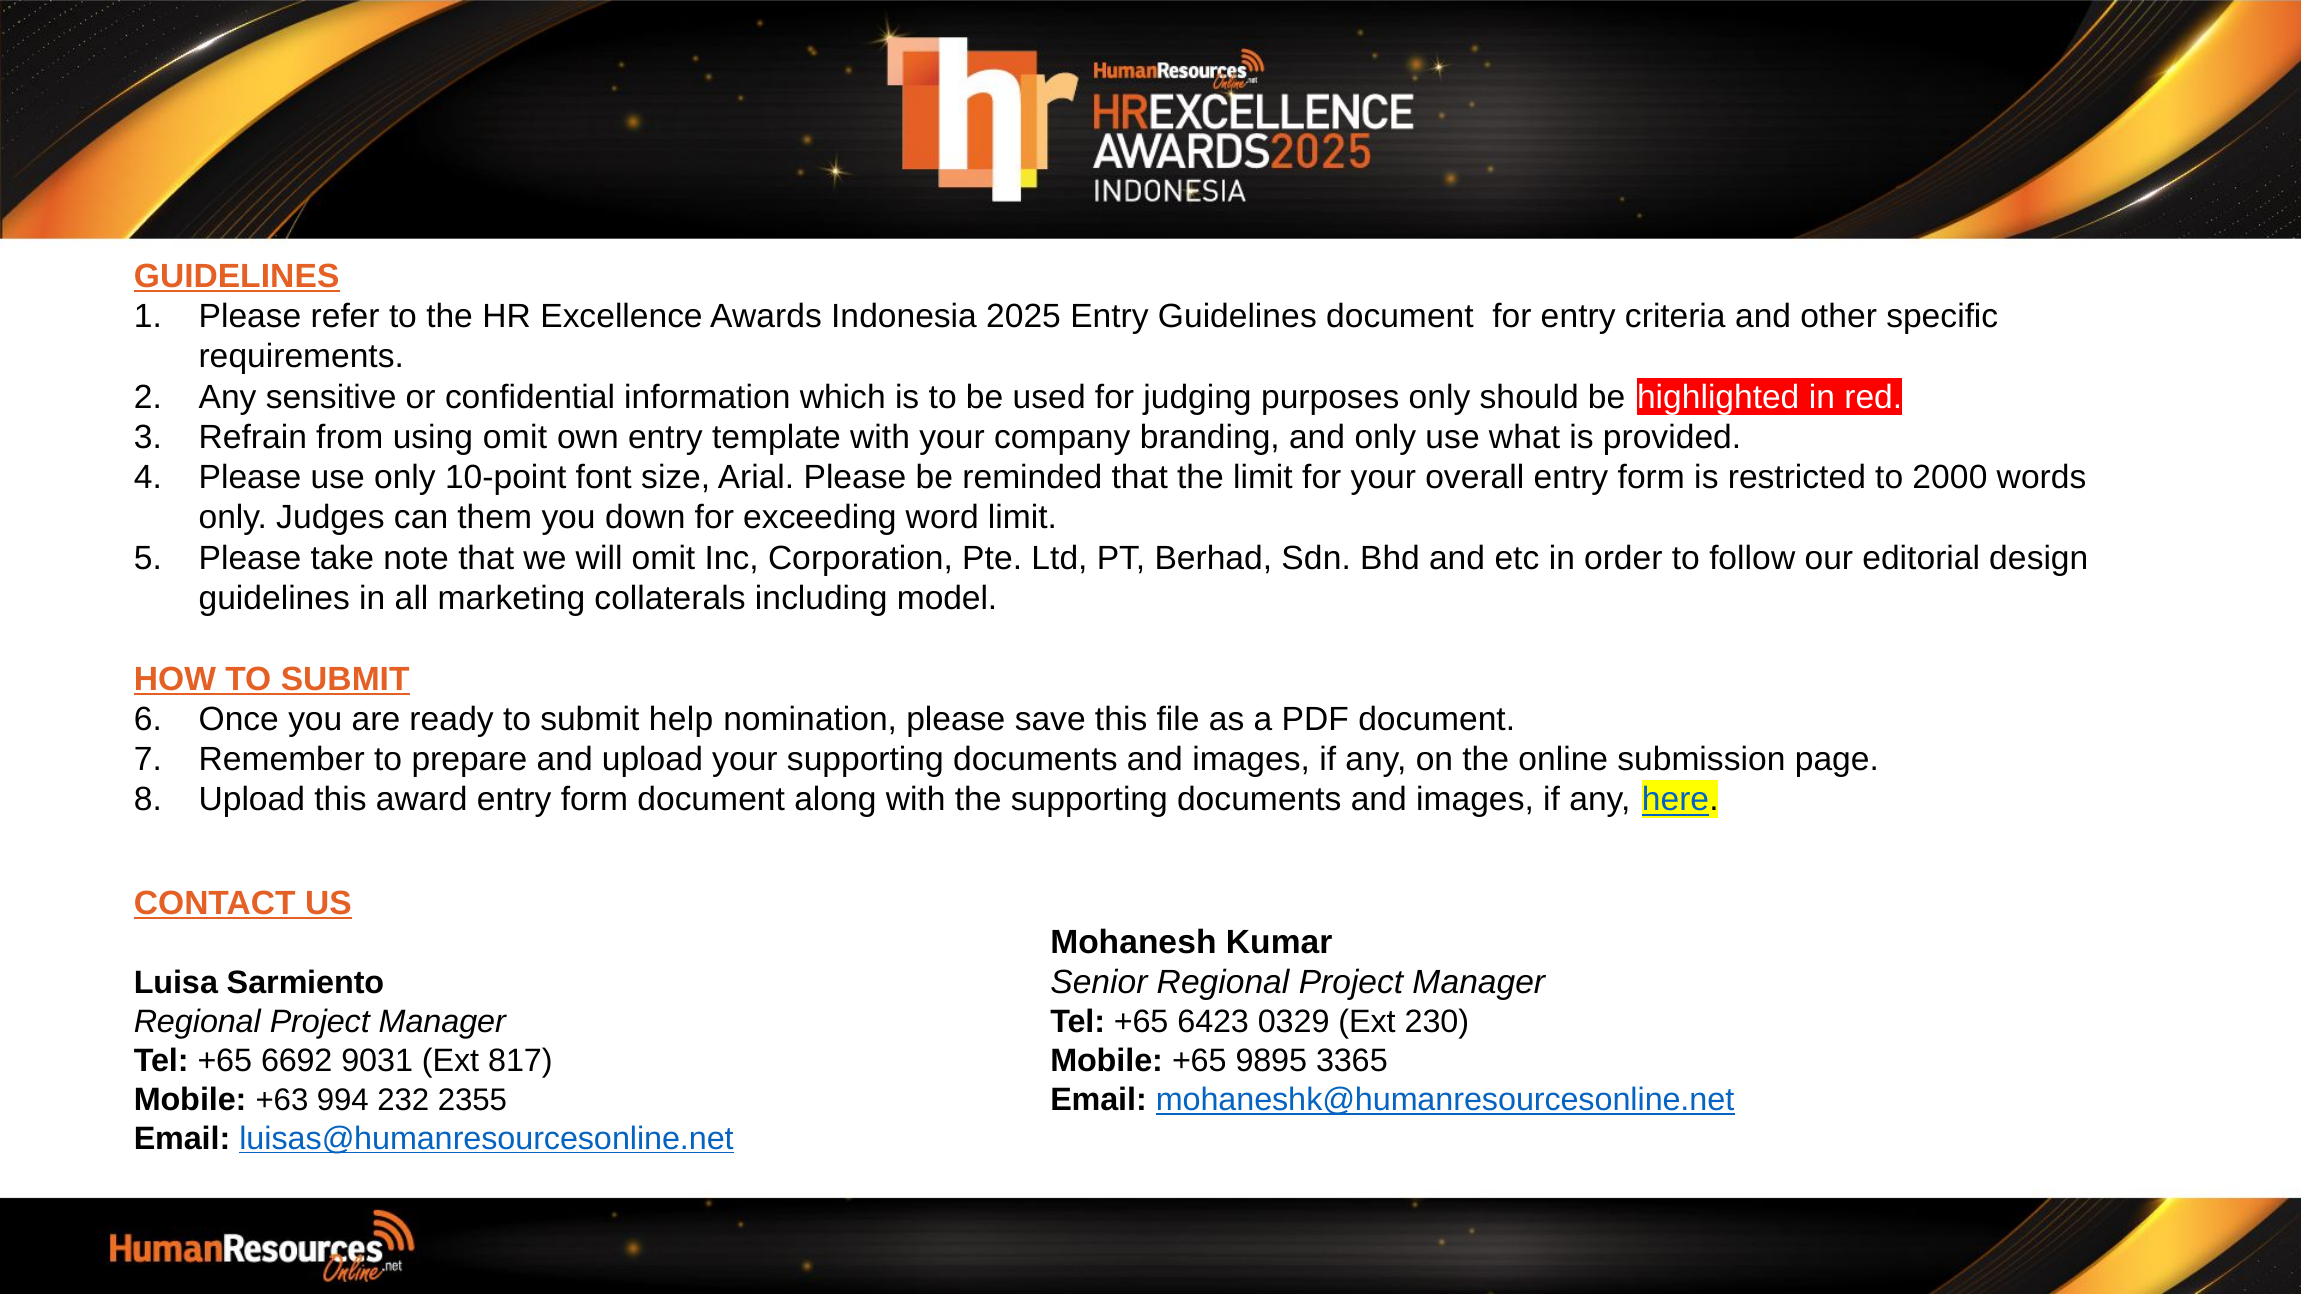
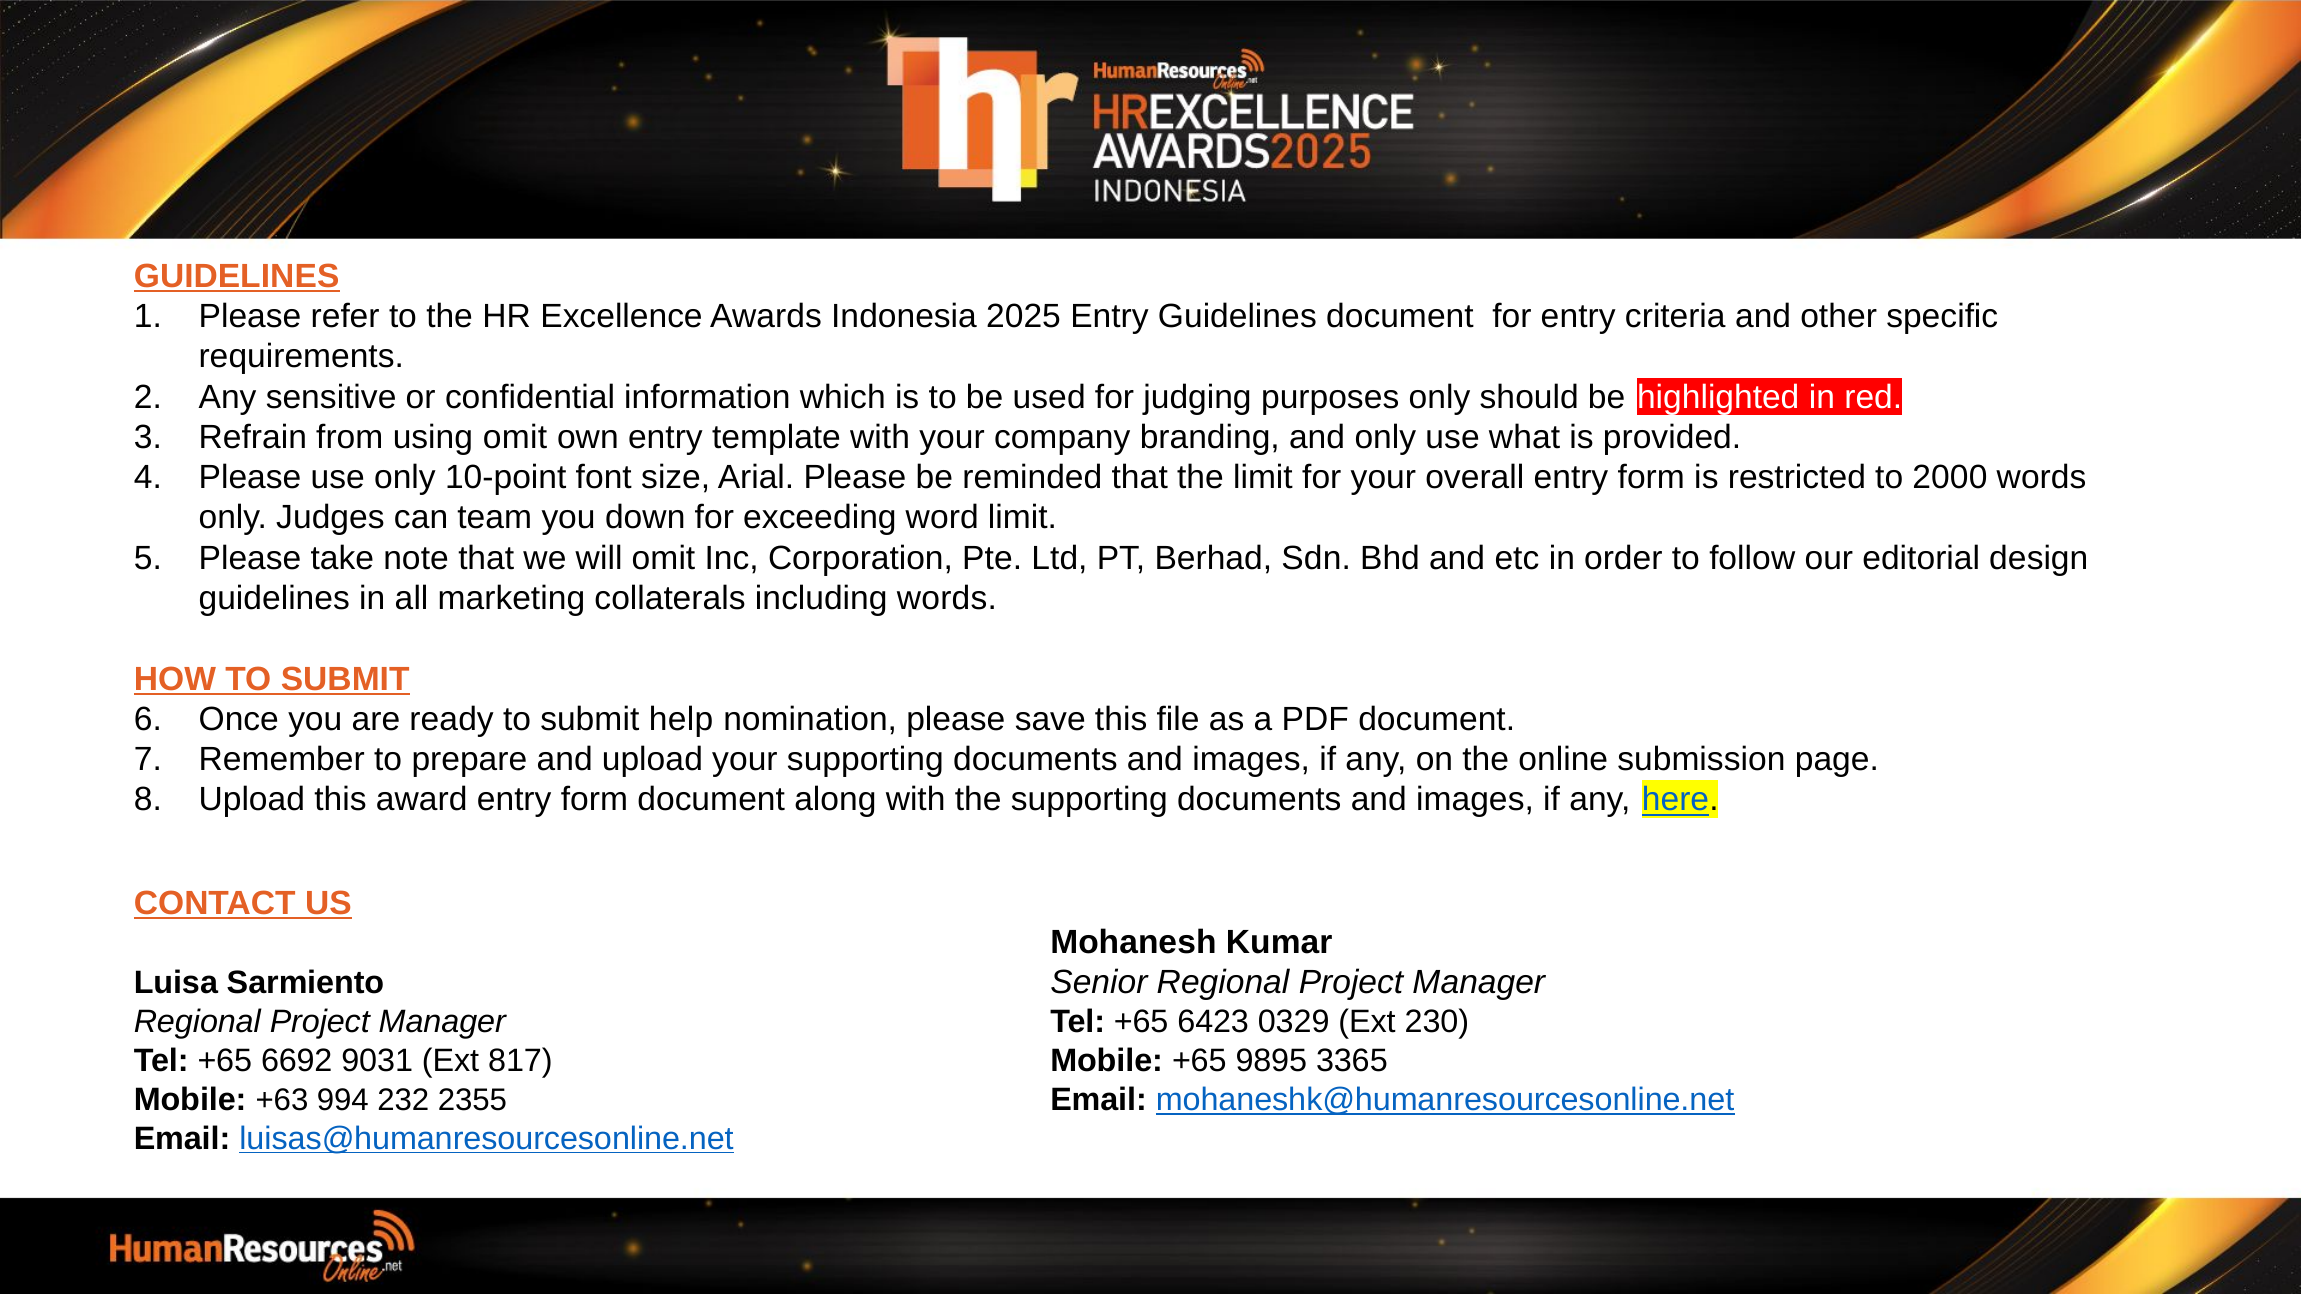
them: them -> team (495, 518)
including model: model -> words (947, 599)
